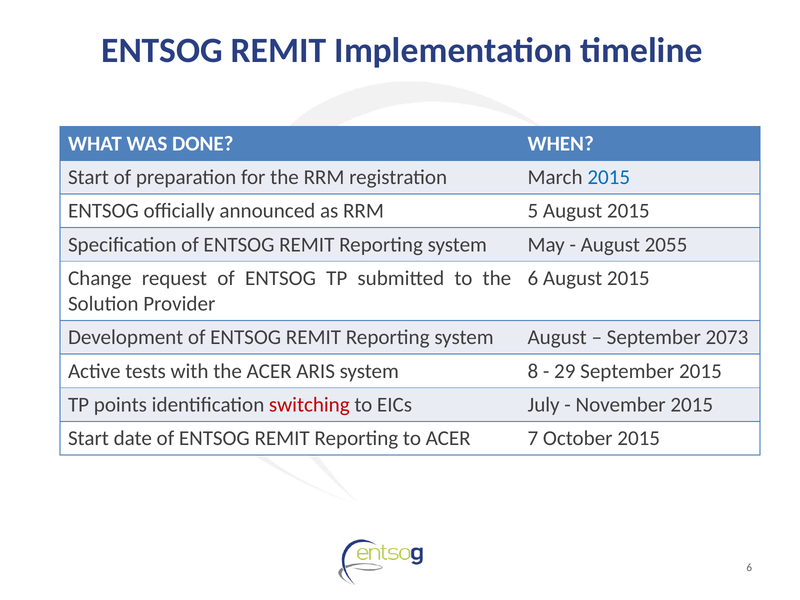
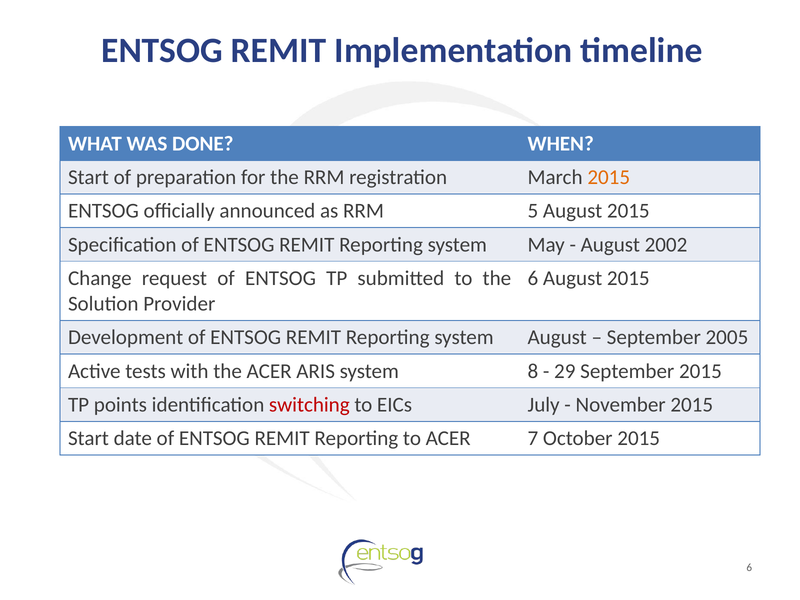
2015 colour: blue -> orange (609, 177)
2055: 2055 -> 2002 (666, 245)
2073: 2073 -> 2005 (727, 338)
